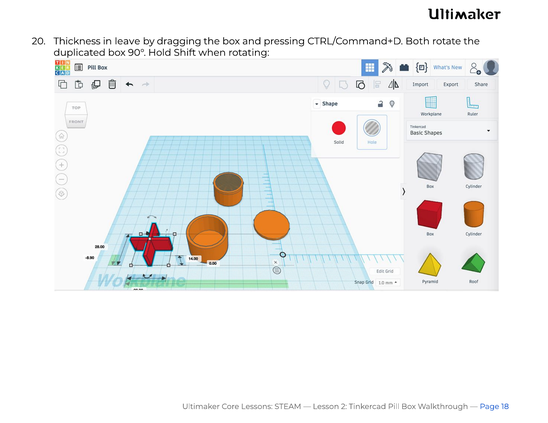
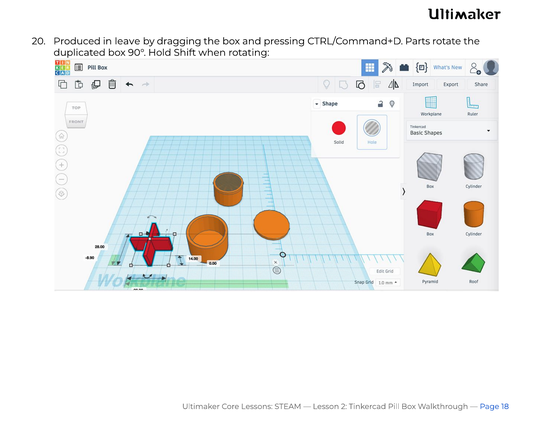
Thickness: Thickness -> Produced (77, 41)
Both: Both -> Parts (418, 41)
